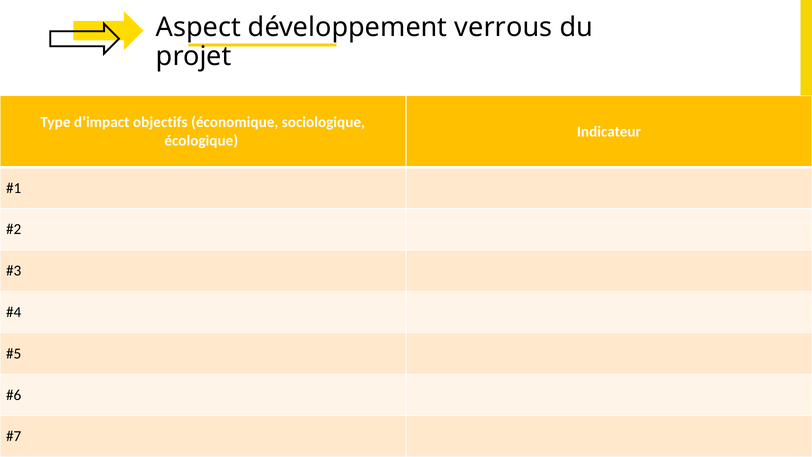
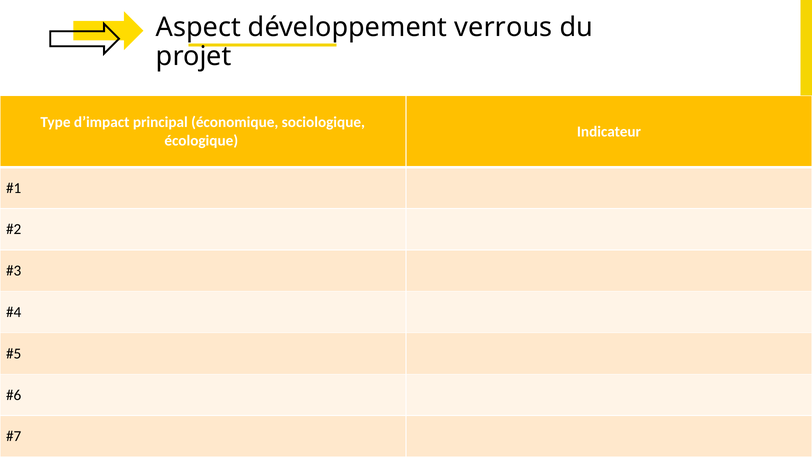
objectifs: objectifs -> principal (160, 122)
